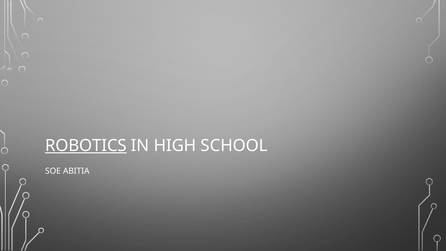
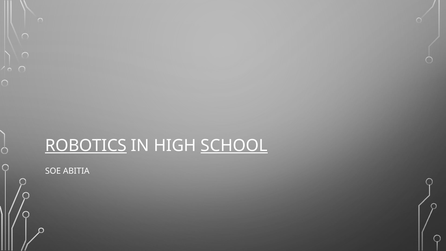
SCHOOL underline: none -> present (234, 145)
